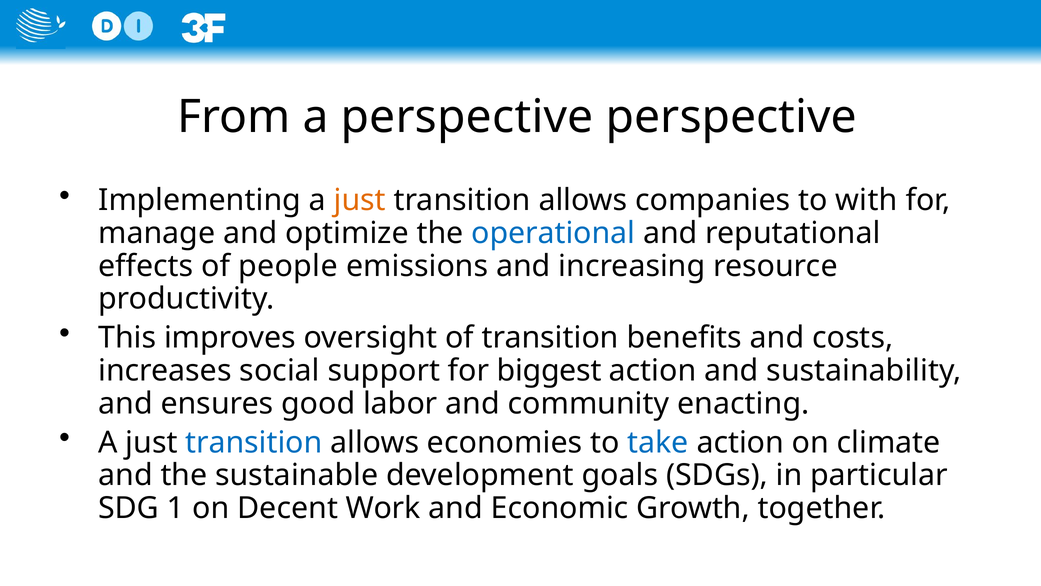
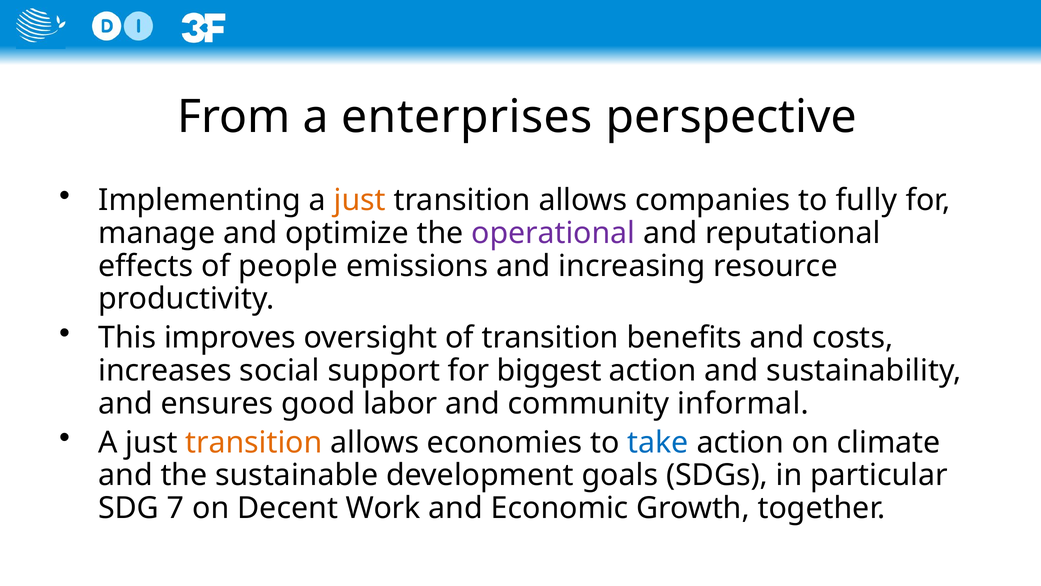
a perspective: perspective -> enterprises (467, 117)
with: with -> fully (866, 200)
operational colour: blue -> purple (553, 233)
enacting: enacting -> informal (743, 403)
transition colour: blue -> orange (254, 442)
1: 1 -> 7 (176, 508)
